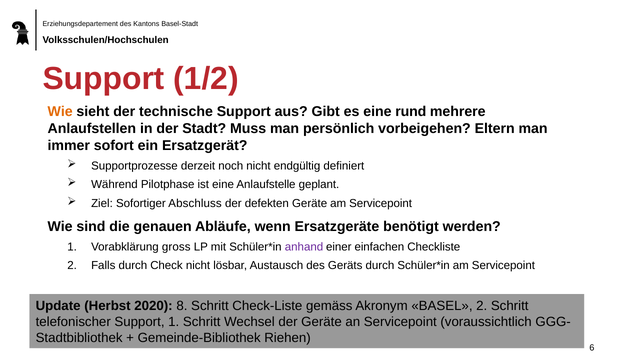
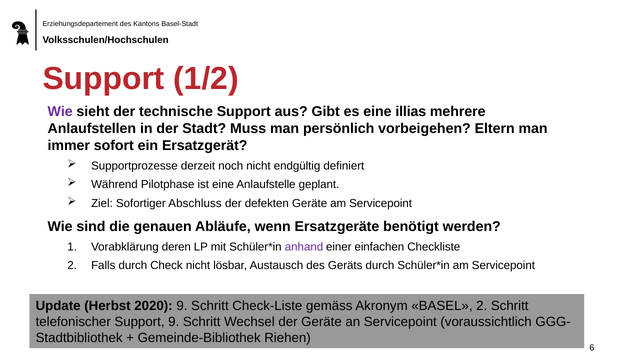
Wie colour: orange -> purple (60, 111)
rund: rund -> illias (411, 111)
gross: gross -> deren (176, 246)
2020 8: 8 -> 9 (182, 305)
Support 1: 1 -> 9 (174, 321)
